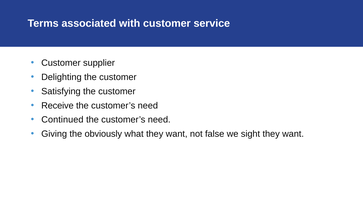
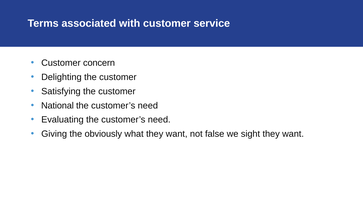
supplier: supplier -> concern (99, 63)
Receive: Receive -> National (57, 106)
Continued: Continued -> Evaluating (62, 120)
